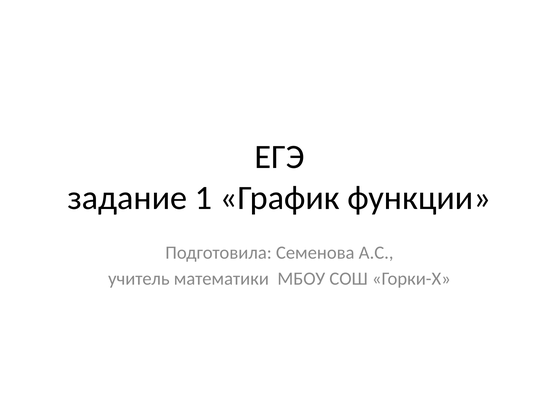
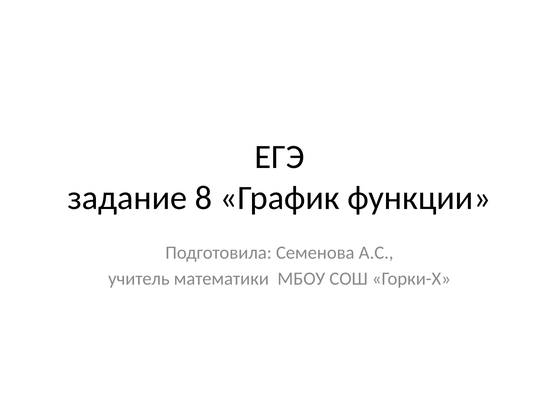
1: 1 -> 8 (204, 198)
